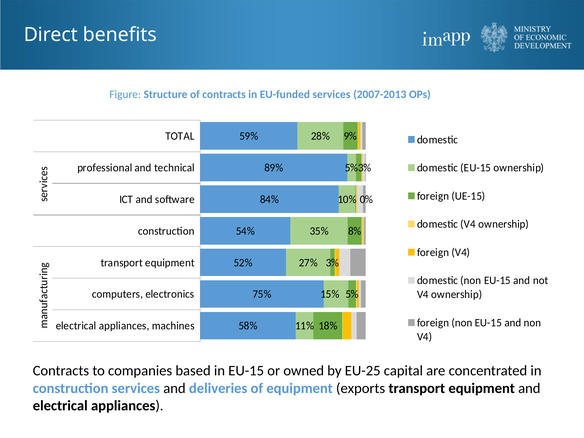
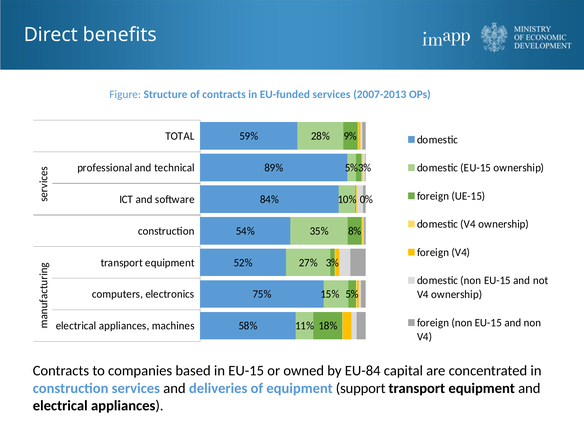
EU-25: EU-25 -> EU-84 (363, 371)
exports: exports -> support (361, 388)
